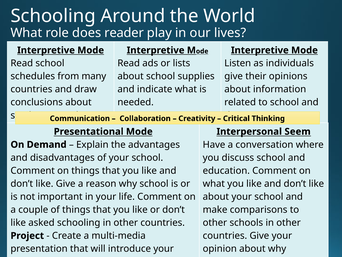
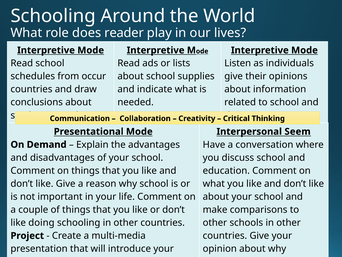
many: many -> occur (94, 76)
asked: asked -> doing (41, 222)
